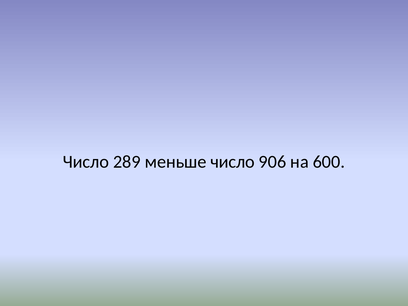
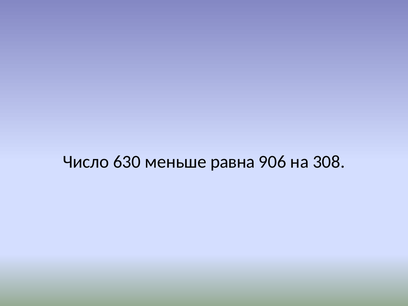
289: 289 -> 630 (127, 162)
меньше число: число -> равна (233, 162)
600: 600 -> 308 (329, 162)
